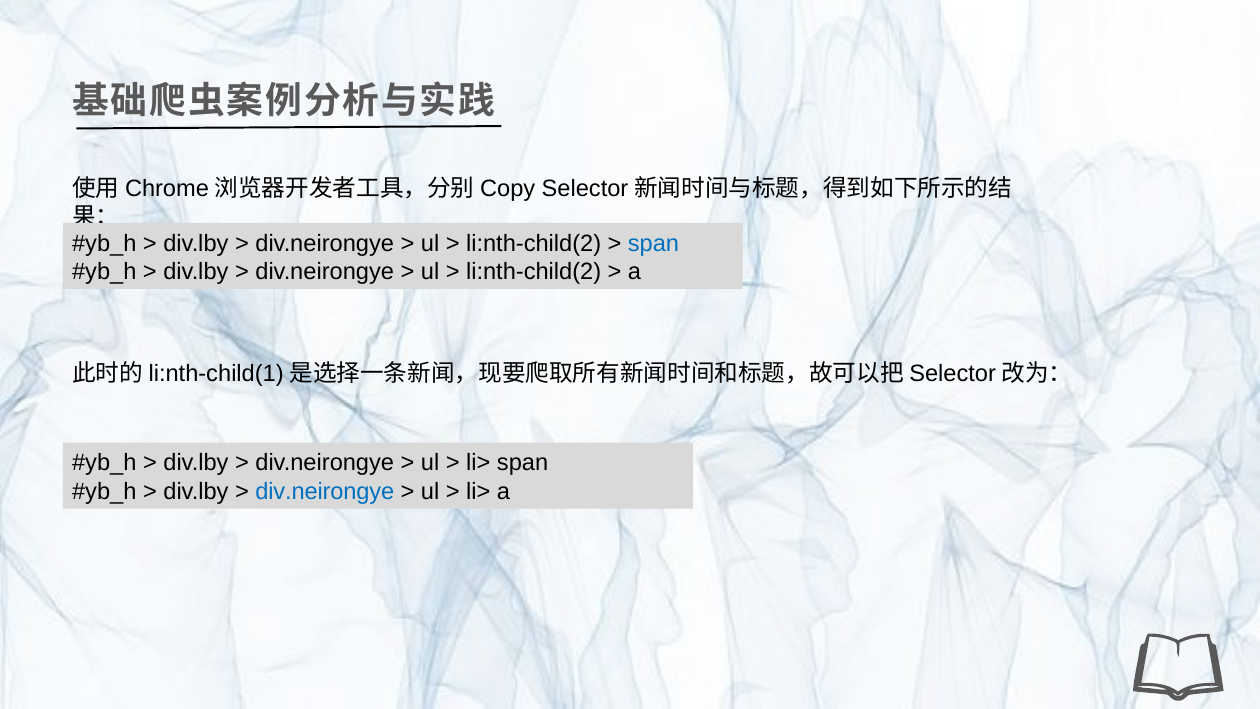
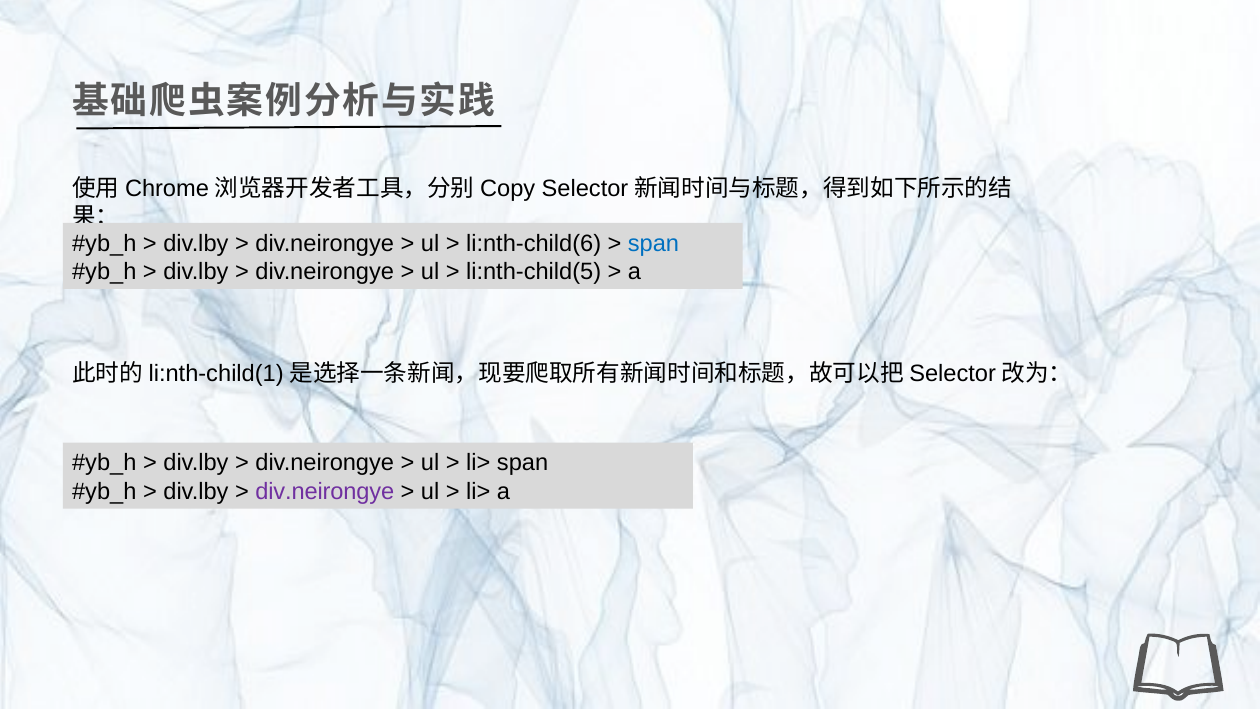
li:nth-child(2: li:nth-child(2 -> li:nth-child(6 (534, 243)
li:nth-child(2: li:nth-child(2 -> li:nth-child(5 (534, 272)
div.neirongye colour: blue -> purple (325, 491)
